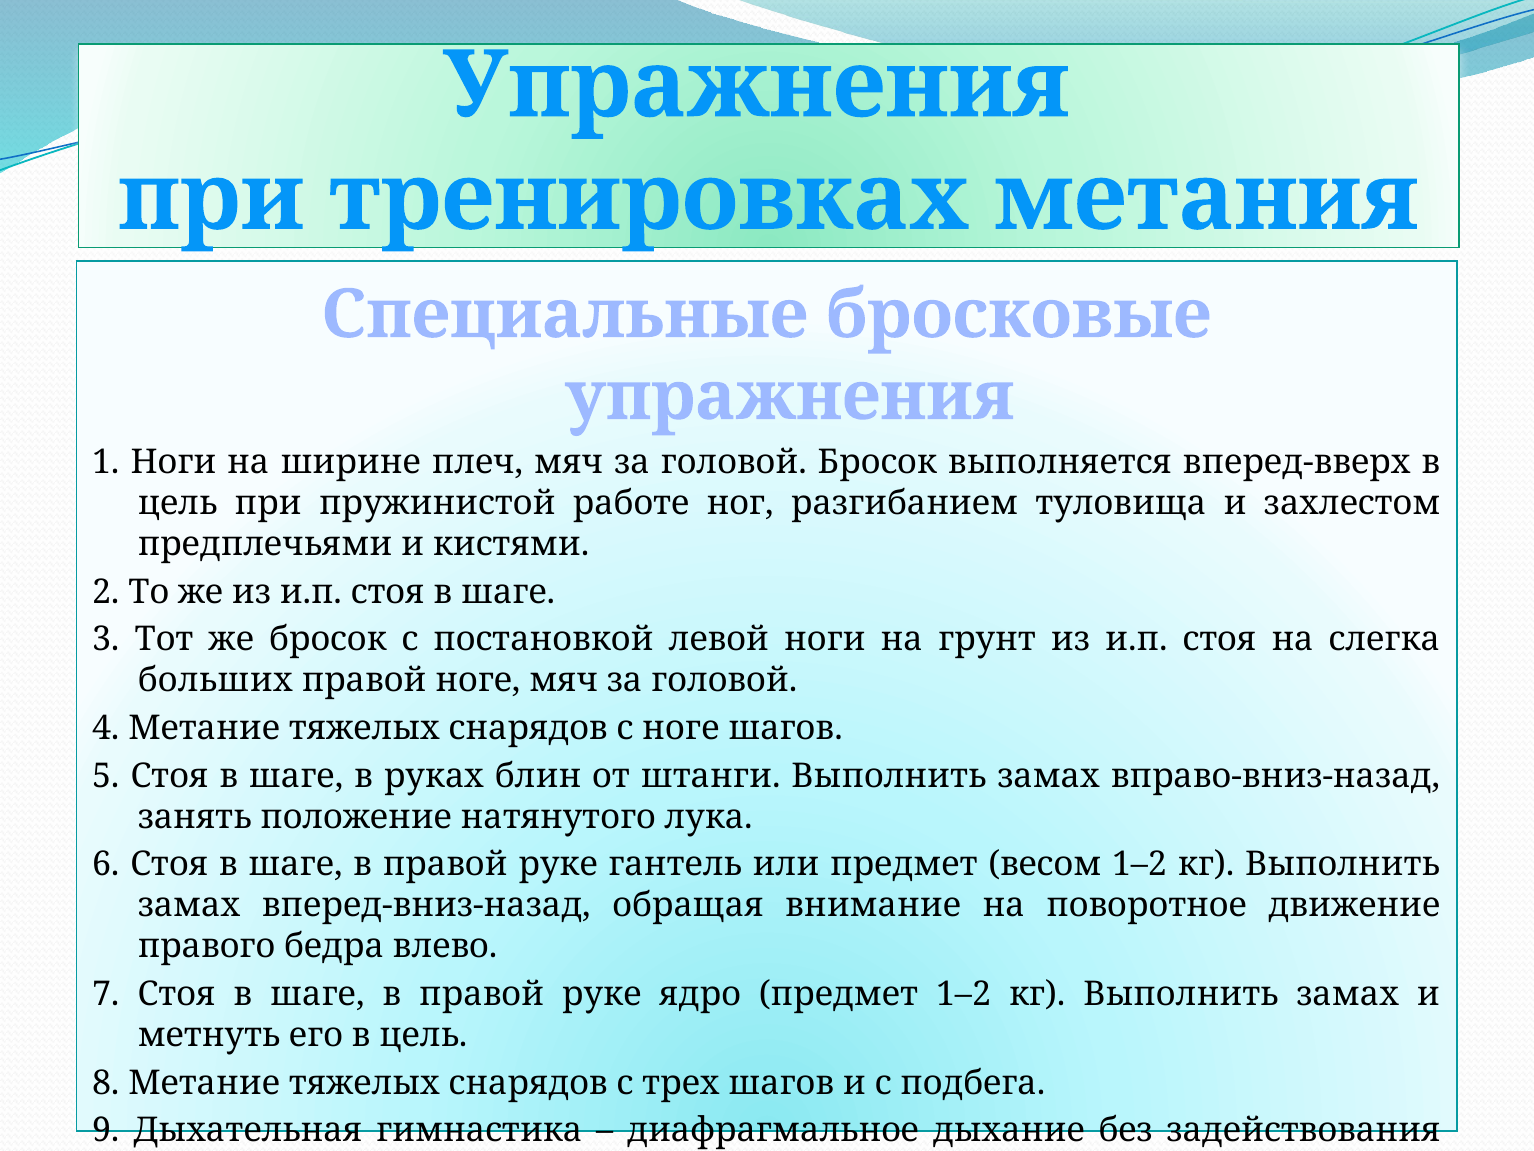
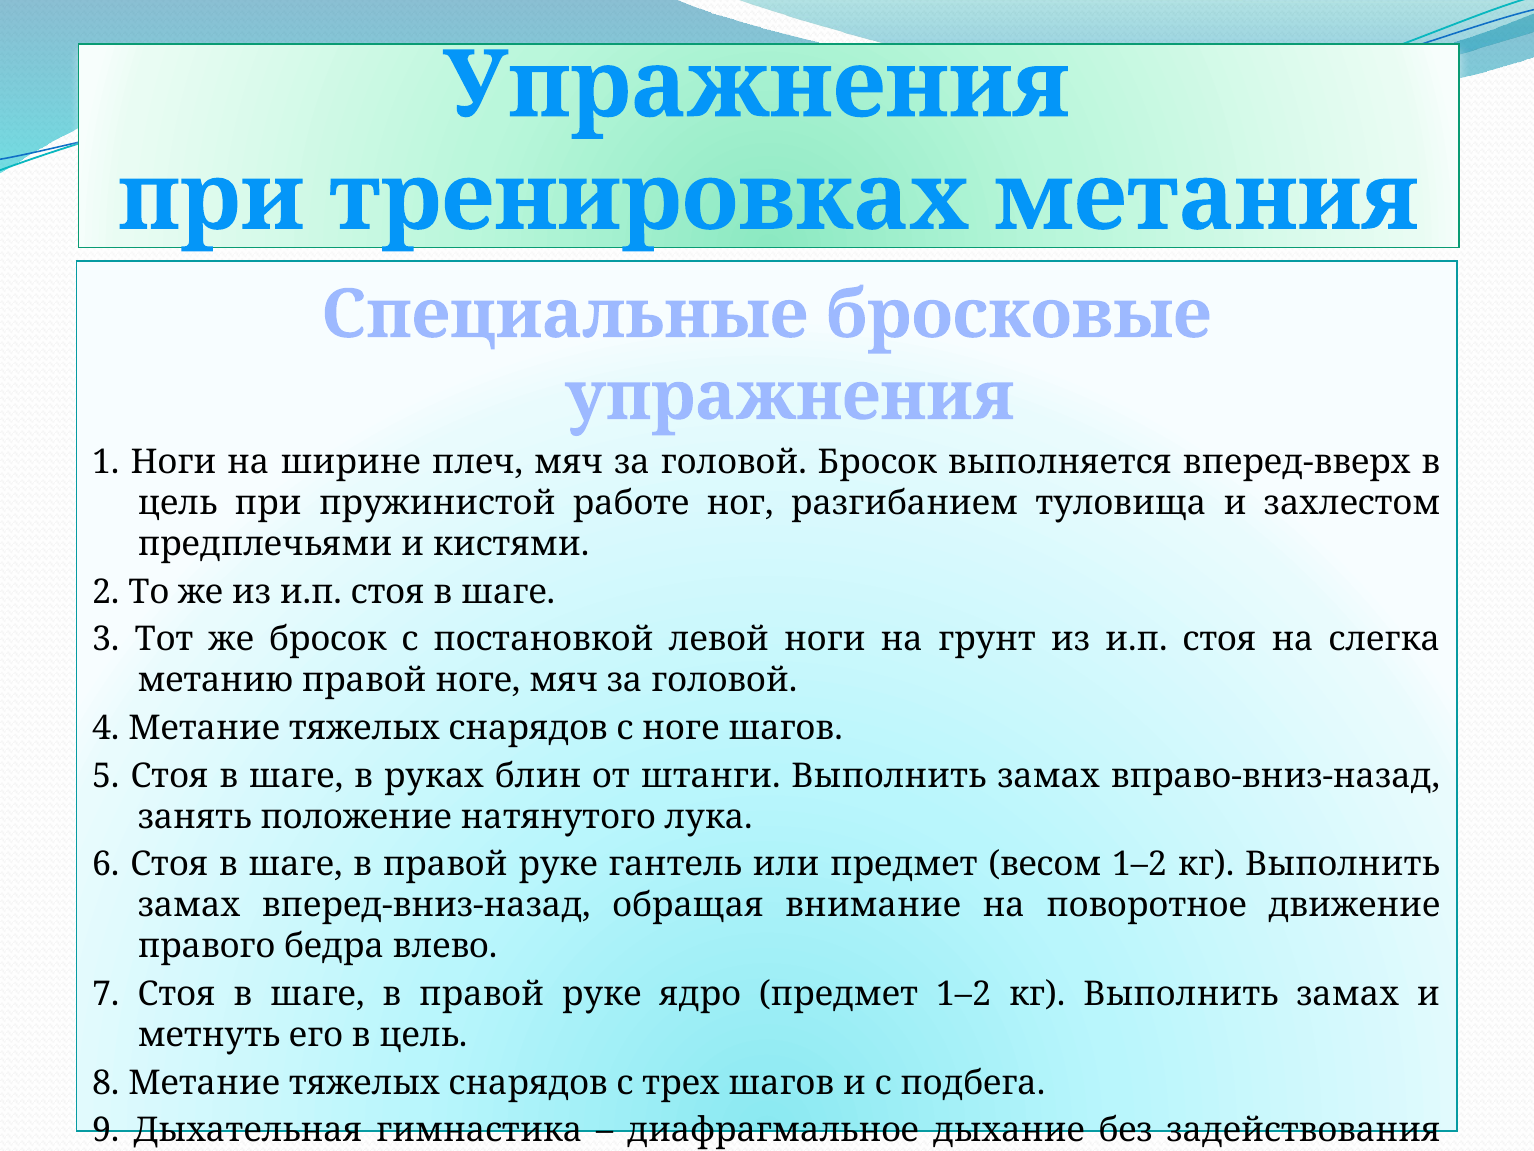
больших: больших -> метанию (216, 680)
